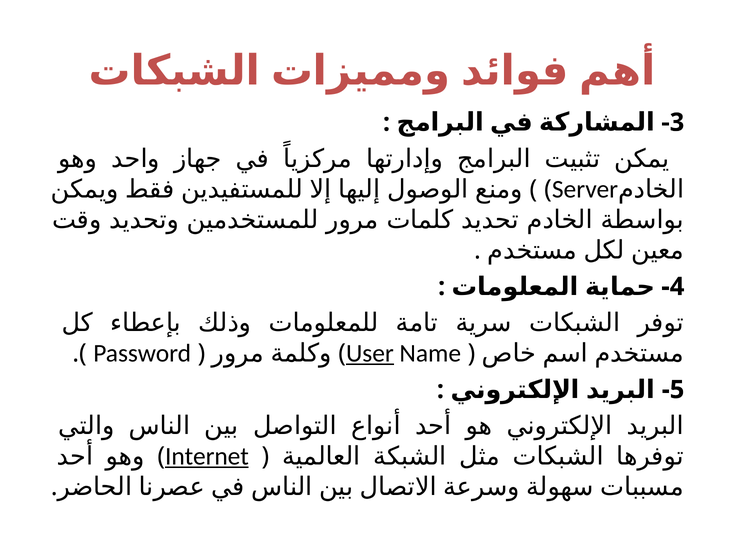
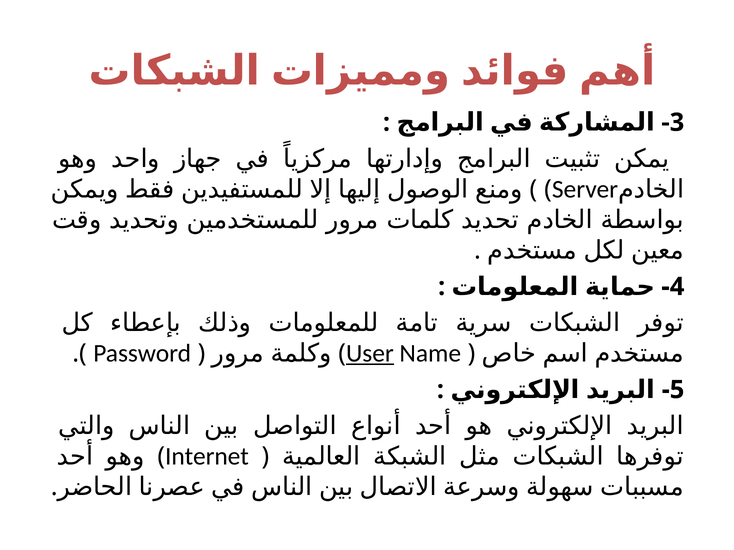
Internet underline: present -> none (207, 457)
